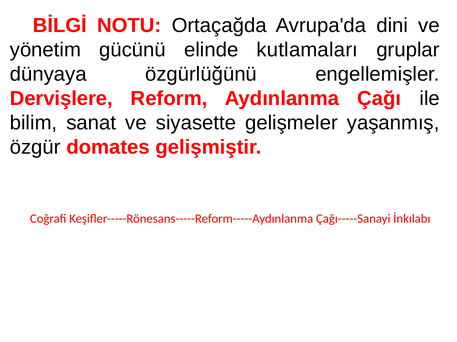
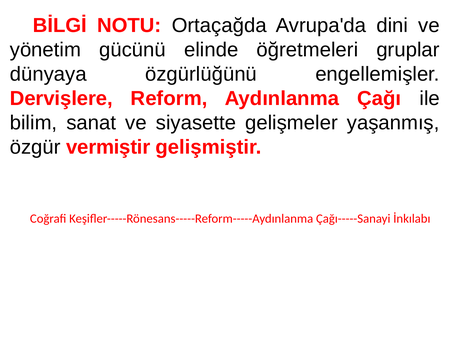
kutlamaları: kutlamaları -> öğretmeleri (307, 50)
domates: domates -> vermiştir (108, 148)
